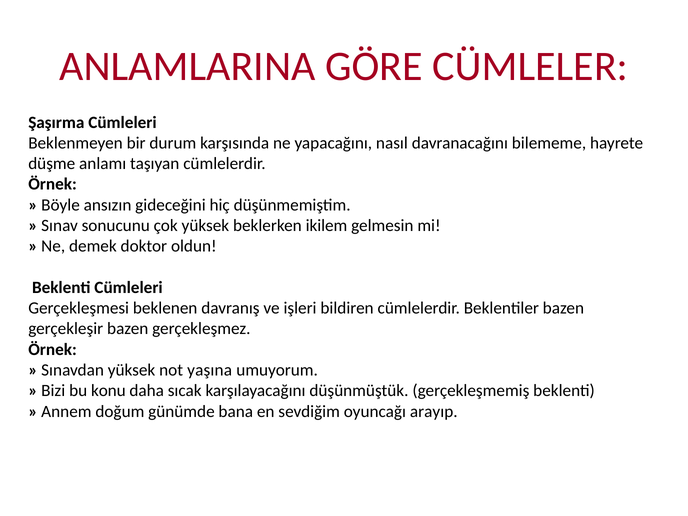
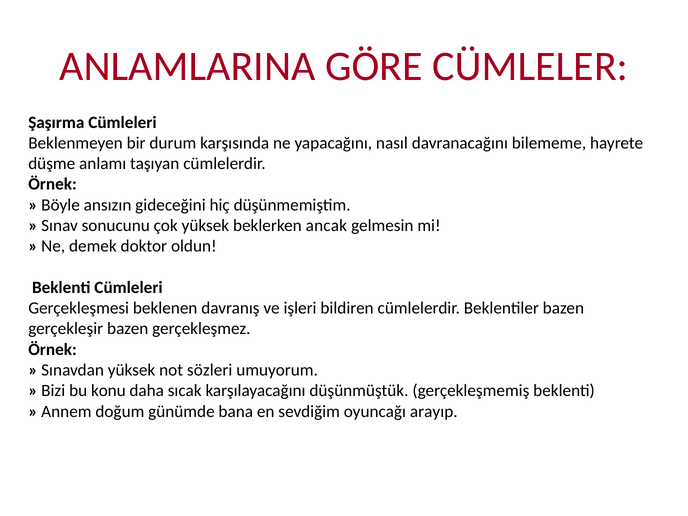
ikilem: ikilem -> ancak (326, 226)
yaşına: yaşına -> sözleri (210, 370)
